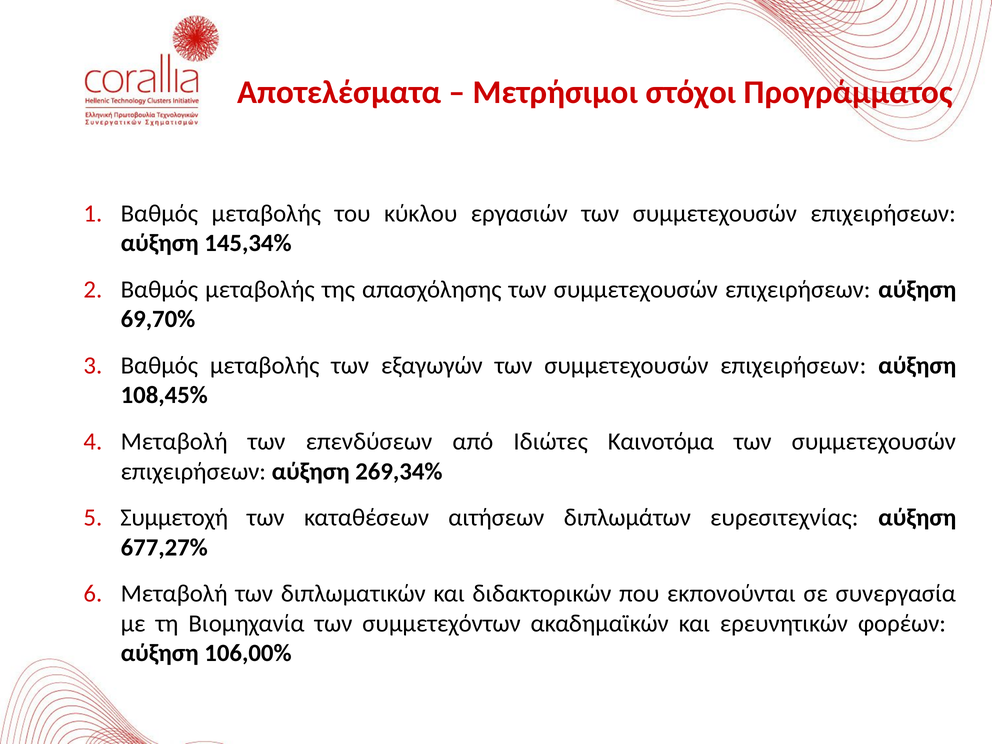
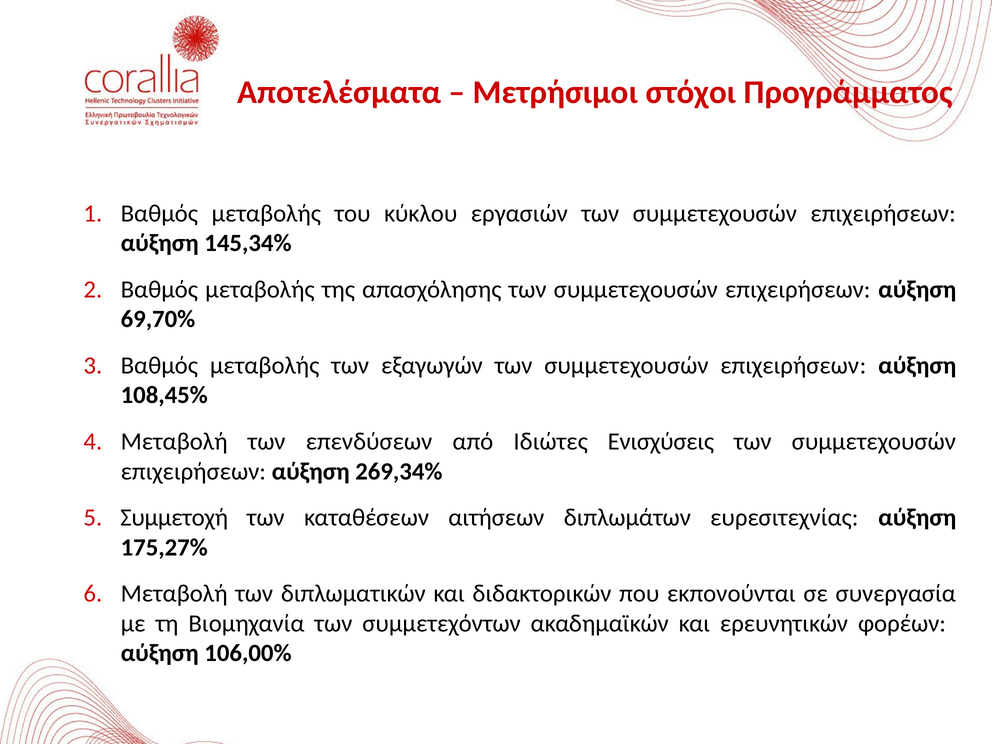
Καινοτόμα: Καινοτόμα -> Ενισχύσεις (661, 442)
677,27%: 677,27% -> 175,27% (164, 547)
